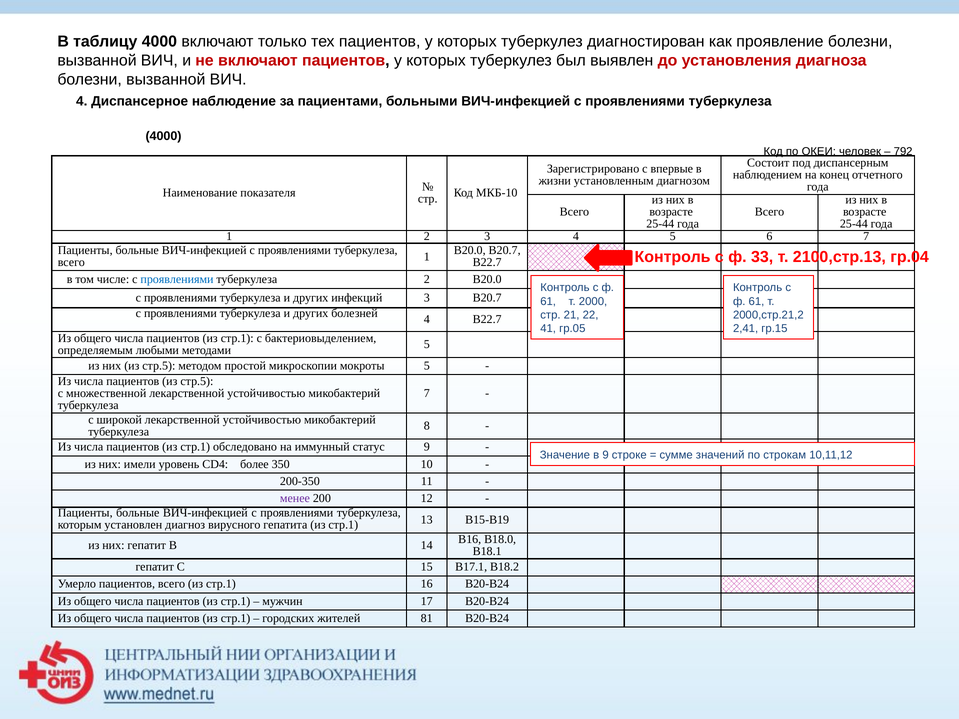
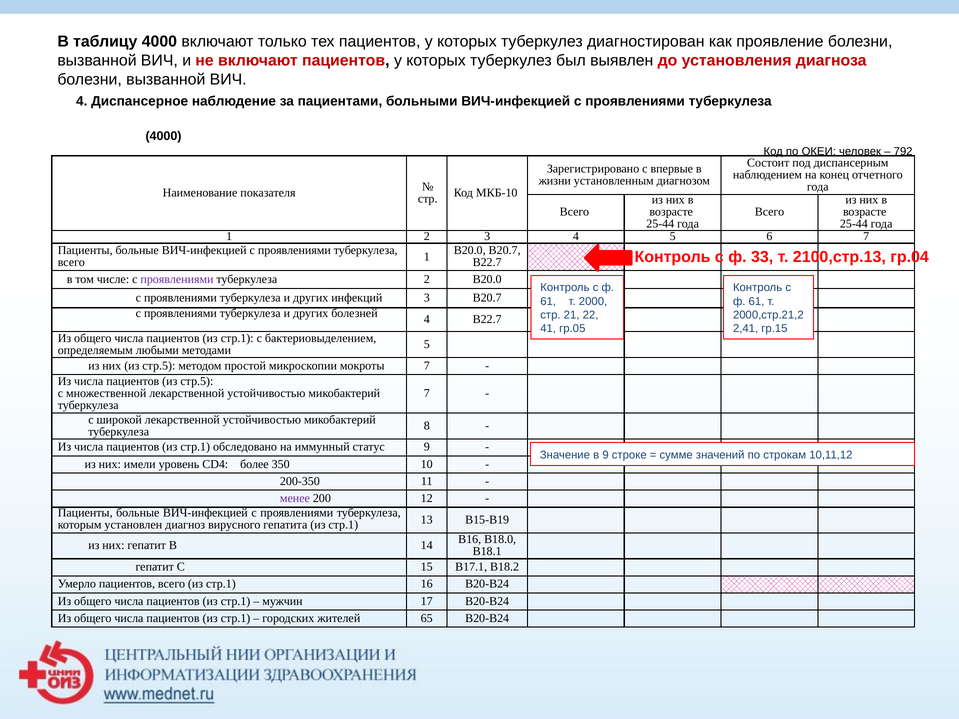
проявлениями colour: blue -> purple (177, 279)
мокроты 5: 5 -> 7 (427, 366)
81: 81 -> 65 (427, 618)
